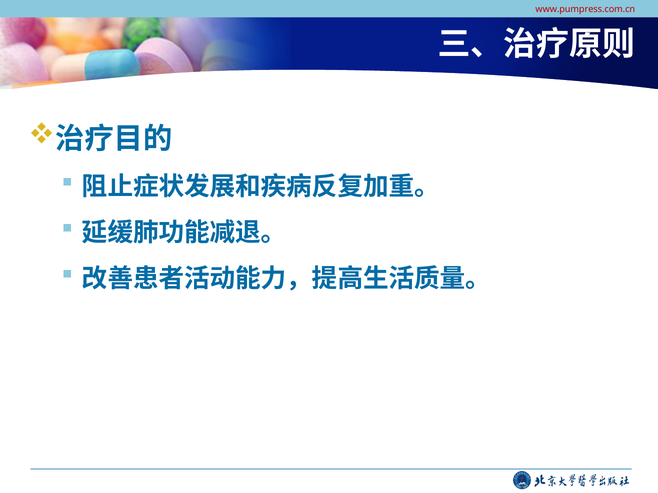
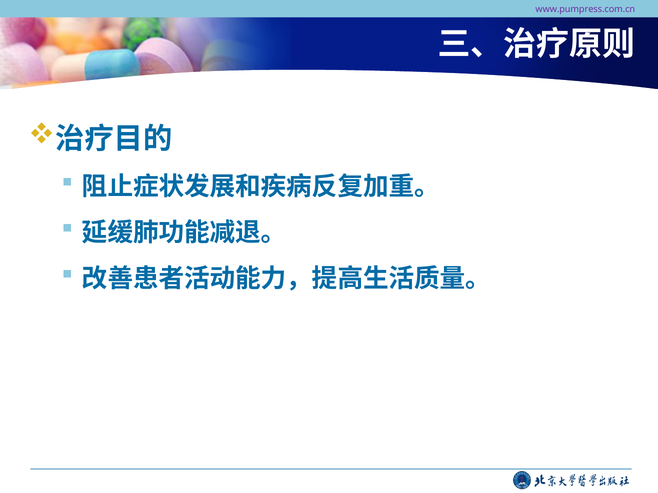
www.pumpress.com.cn colour: red -> purple (585, 9)
